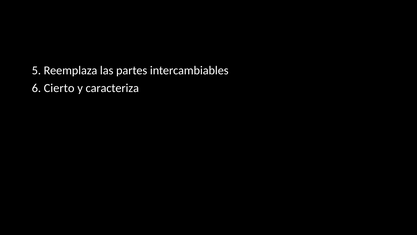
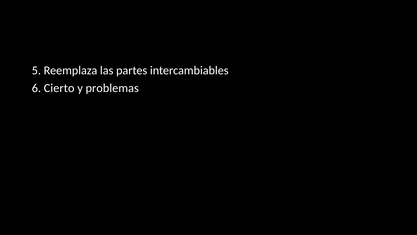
caracteriza: caracteriza -> problemas (112, 88)
